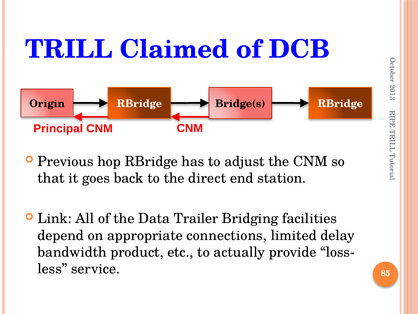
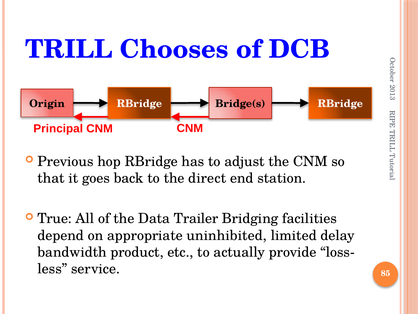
Claimed: Claimed -> Chooses (174, 49)
Link: Link -> True (55, 218)
connections: connections -> uninhibited (227, 235)
